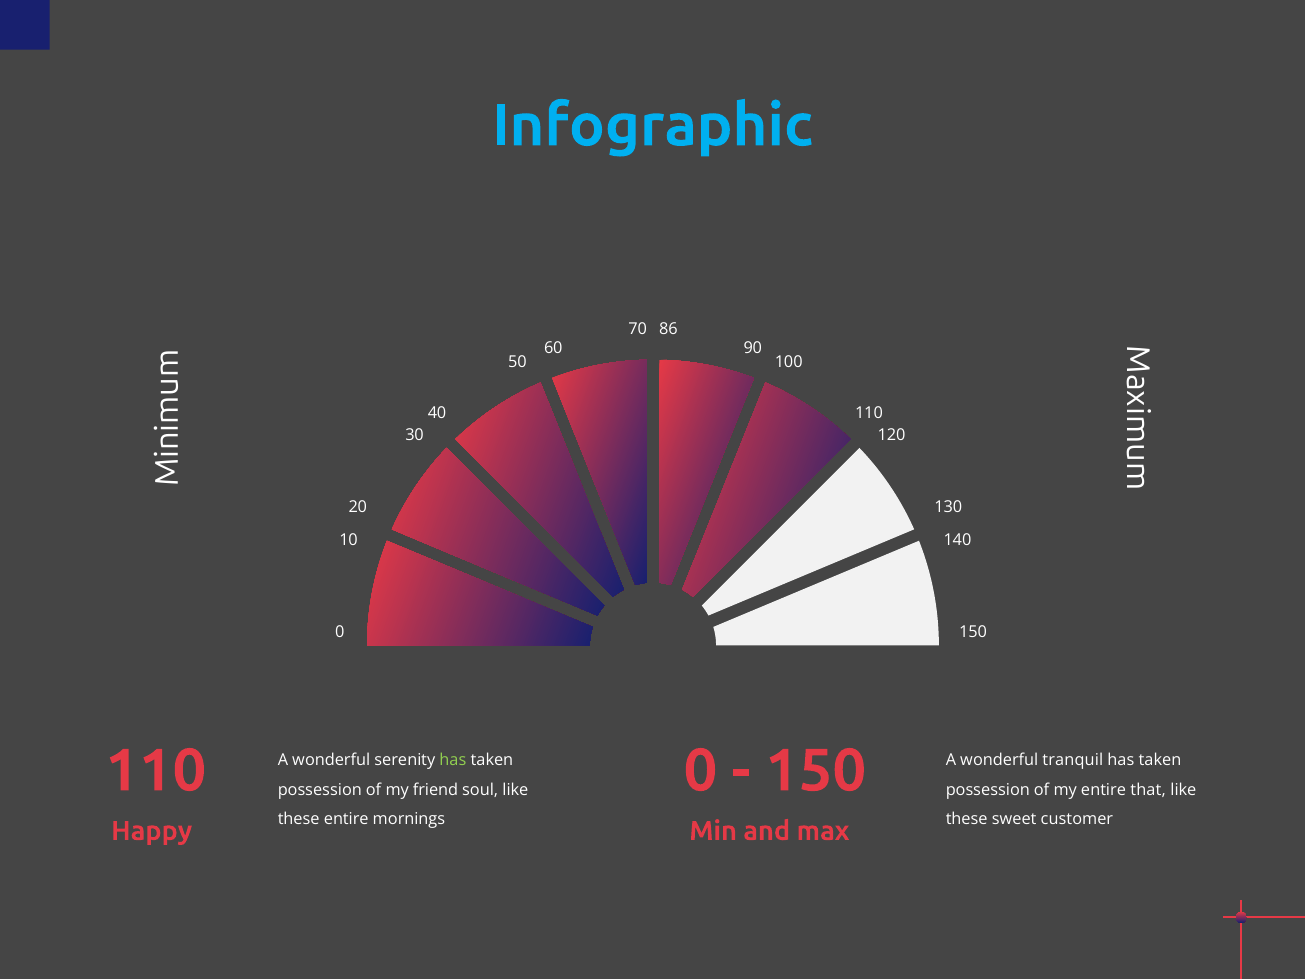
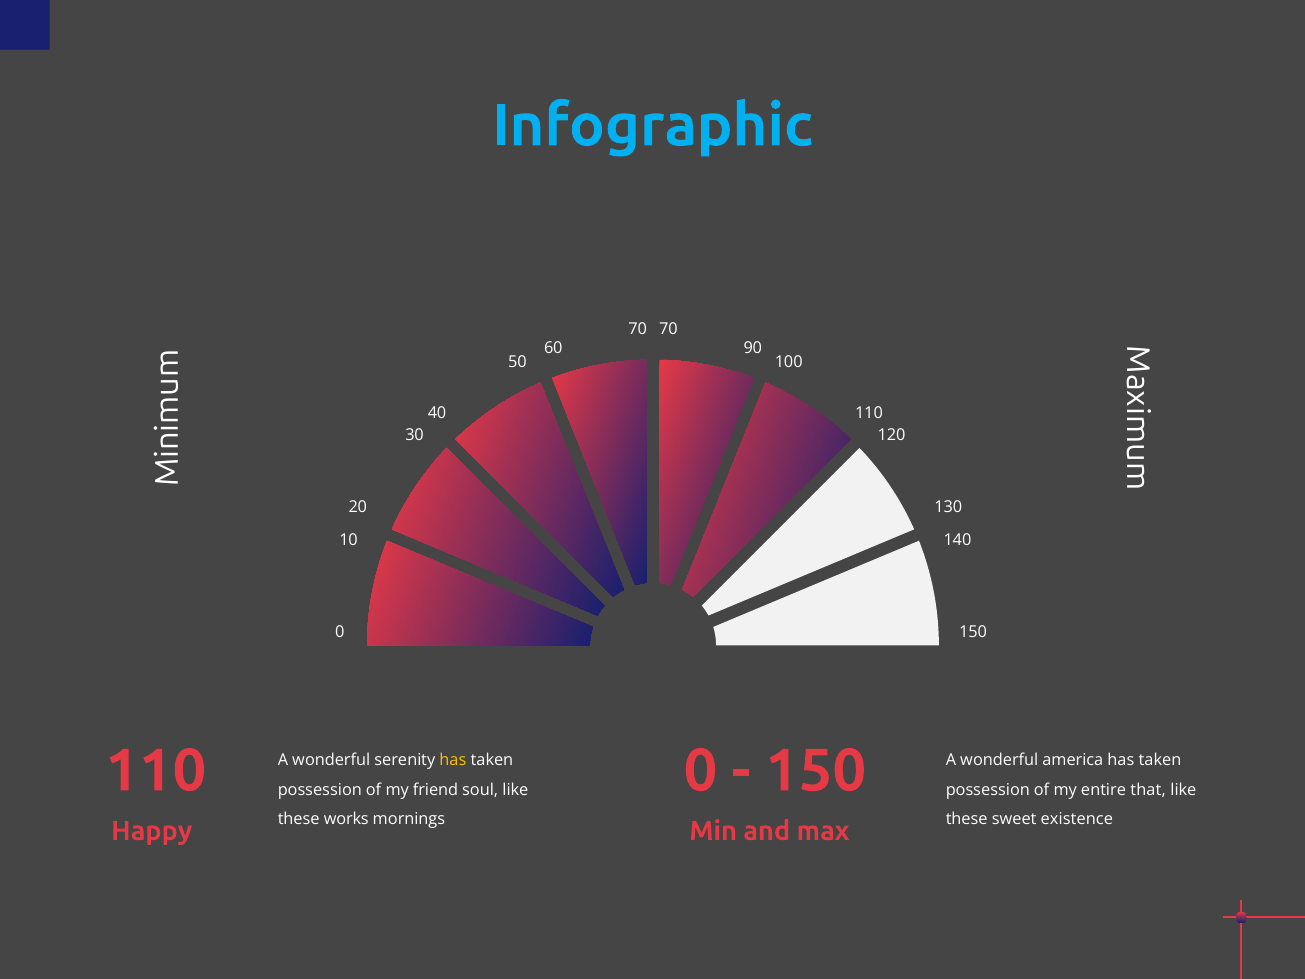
70 86: 86 -> 70 (668, 329)
tranquil: tranquil -> america (1073, 760)
has colour: light green -> yellow (453, 760)
these entire: entire -> works (346, 819)
customer: customer -> existence (1077, 819)
